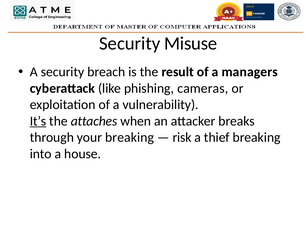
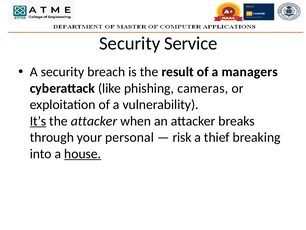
Misuse: Misuse -> Service (191, 43)
the attaches: attaches -> attacker (94, 121)
your breaking: breaking -> personal (130, 137)
house underline: none -> present (83, 153)
